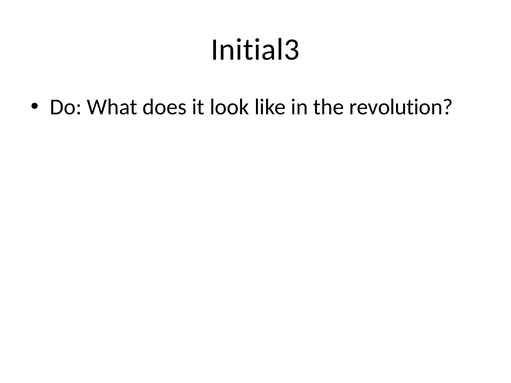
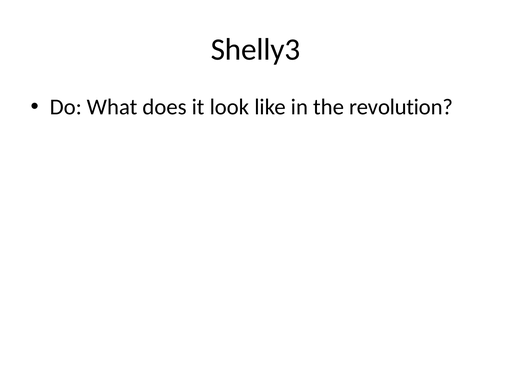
Initial3: Initial3 -> Shelly3 (255, 49)
